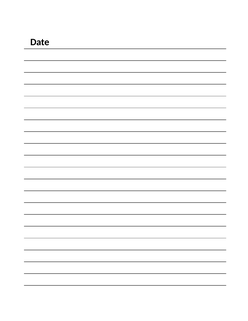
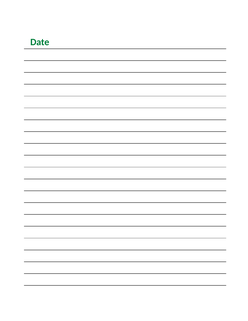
Date colour: black -> green (40, 42)
